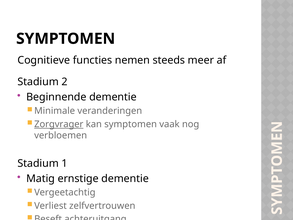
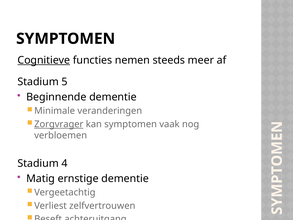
Cognitieve underline: none -> present (44, 60)
2: 2 -> 5 (65, 82)
1: 1 -> 4 (65, 163)
